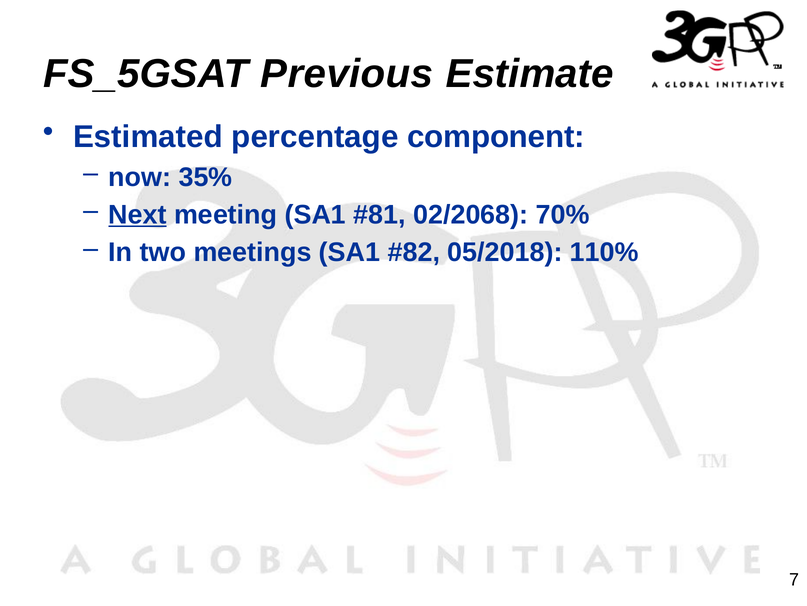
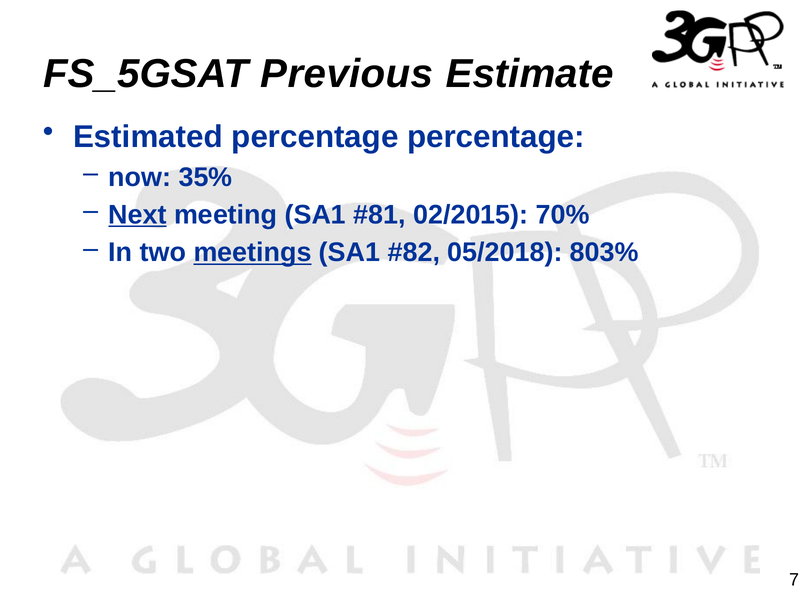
percentage component: component -> percentage (496, 137)
02/2068: 02/2068 -> 02/2015 (471, 215)
meetings underline: none -> present (253, 252)
110%: 110% -> 803% (604, 252)
